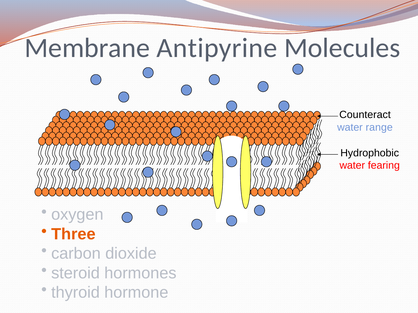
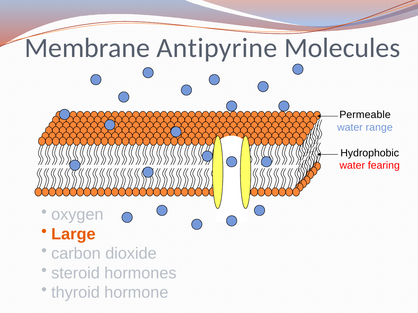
Counteract: Counteract -> Permeable (365, 115)
Three: Three -> Large (73, 234)
